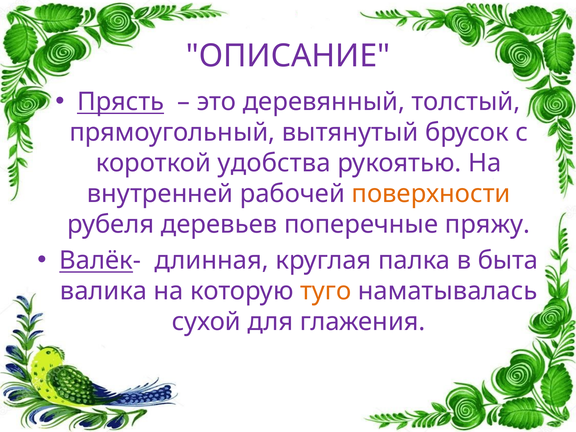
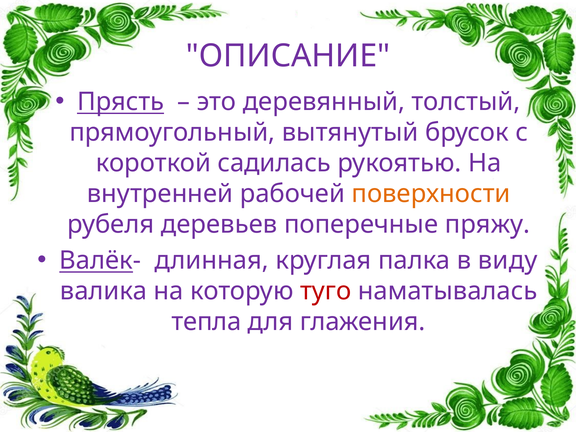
удобства: удобства -> садилась (274, 163)
быта: быта -> виду (508, 260)
туго colour: orange -> red (326, 291)
сухой: сухой -> тепла (206, 322)
